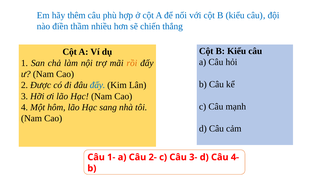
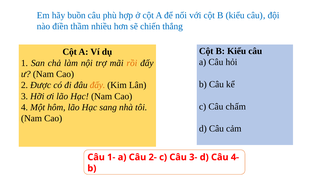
thêm: thêm -> buồn (77, 15)
đấy colour: blue -> orange (97, 85)
mạnh: mạnh -> chấm (236, 106)
